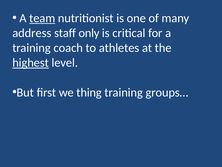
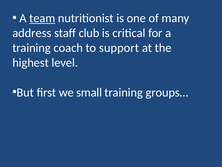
only: only -> club (89, 33)
athletes: athletes -> support (119, 48)
highest underline: present -> none (31, 63)
thing: thing -> small (89, 92)
